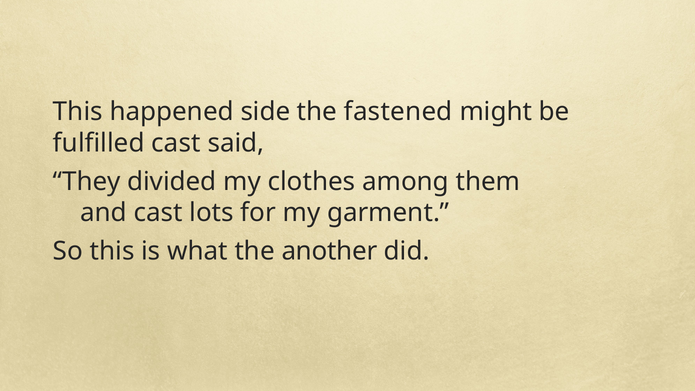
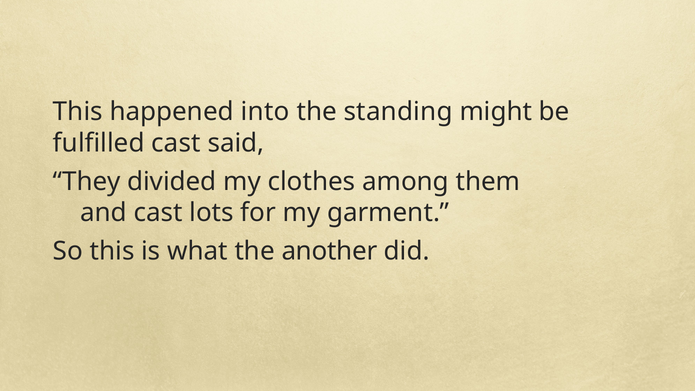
side: side -> into (265, 112)
fastened: fastened -> standing (398, 112)
